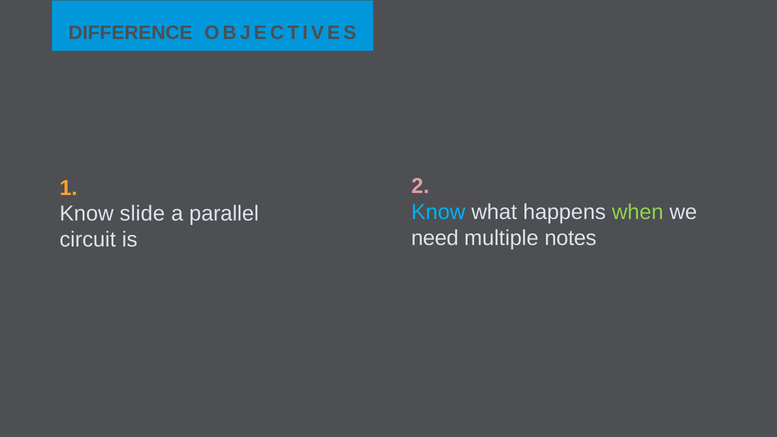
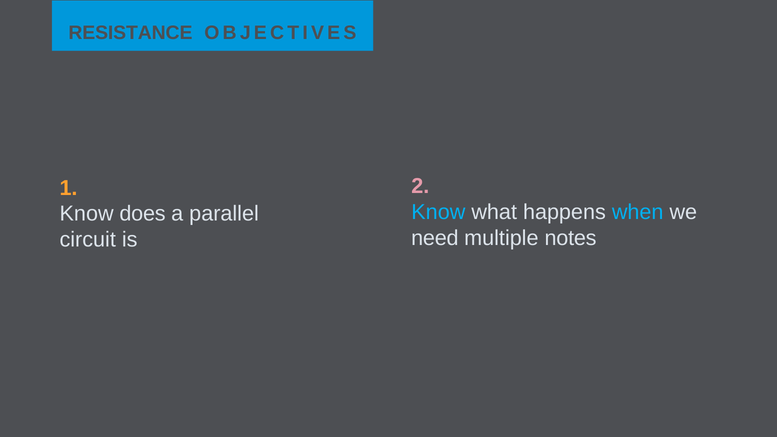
DIFFERENCE: DIFFERENCE -> RESISTANCE (130, 33)
when colour: light green -> light blue (638, 212)
slide: slide -> does (143, 214)
